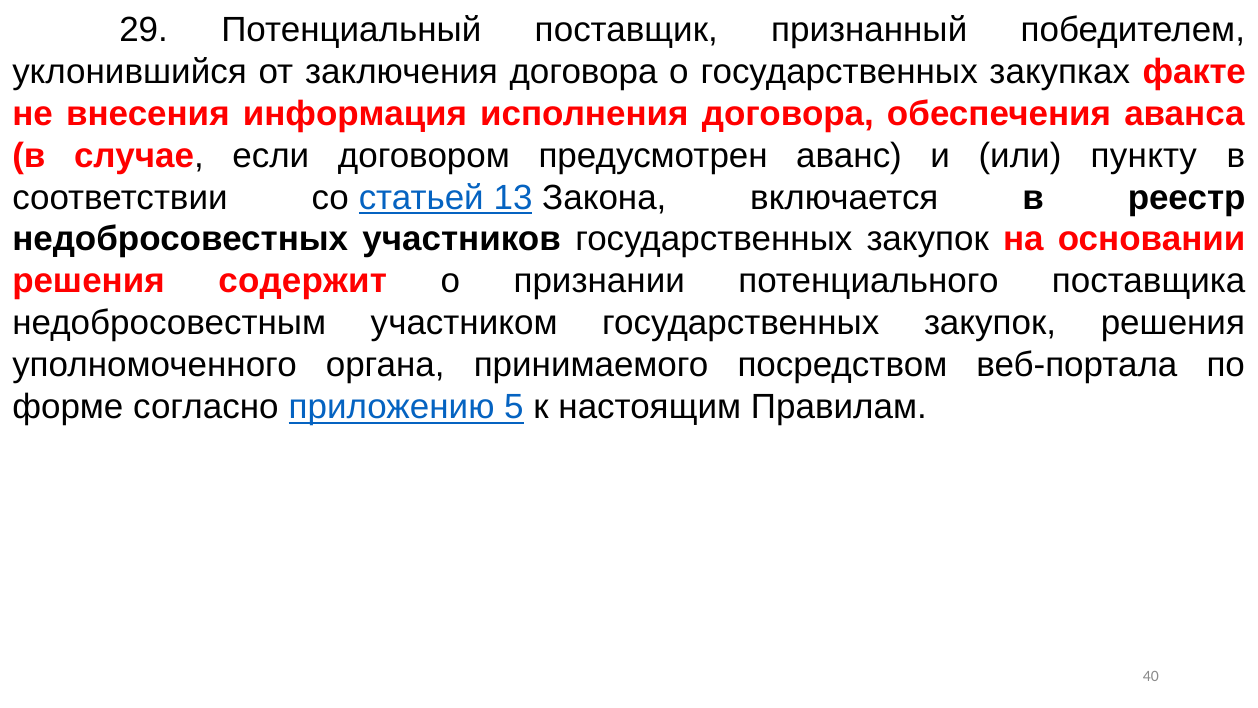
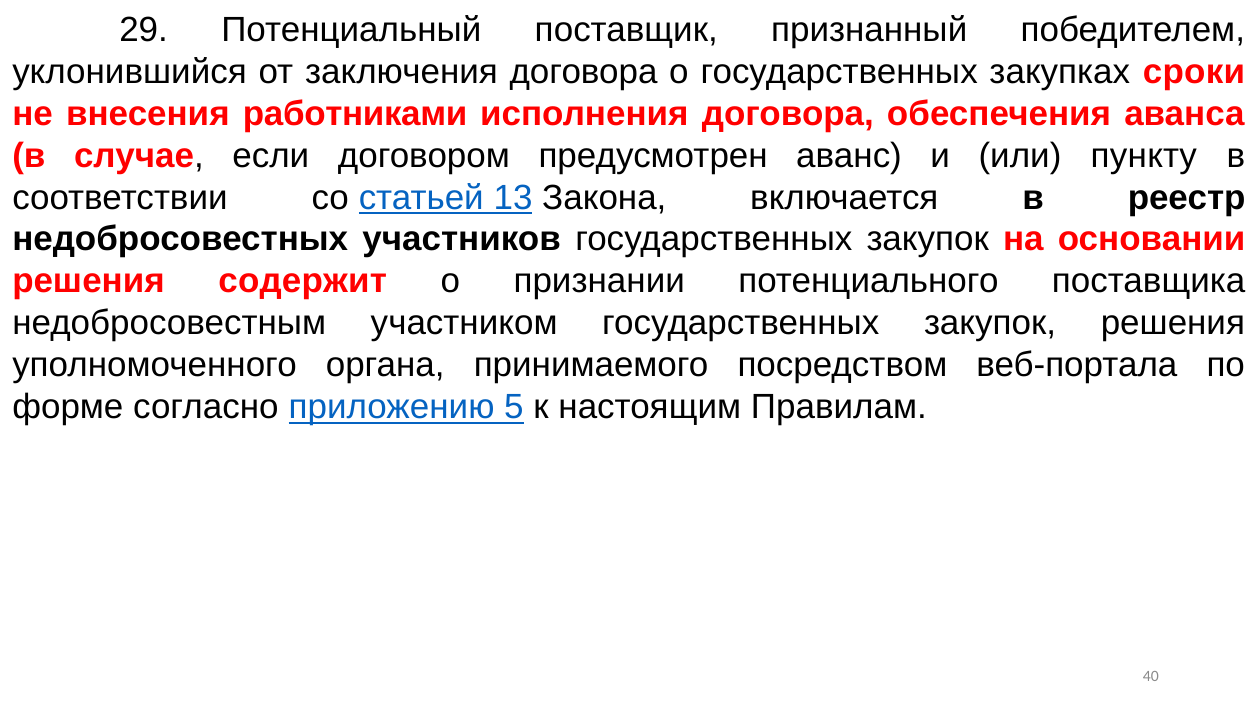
факте: факте -> сроки (1194, 72)
информация: информация -> работниками (355, 113)
